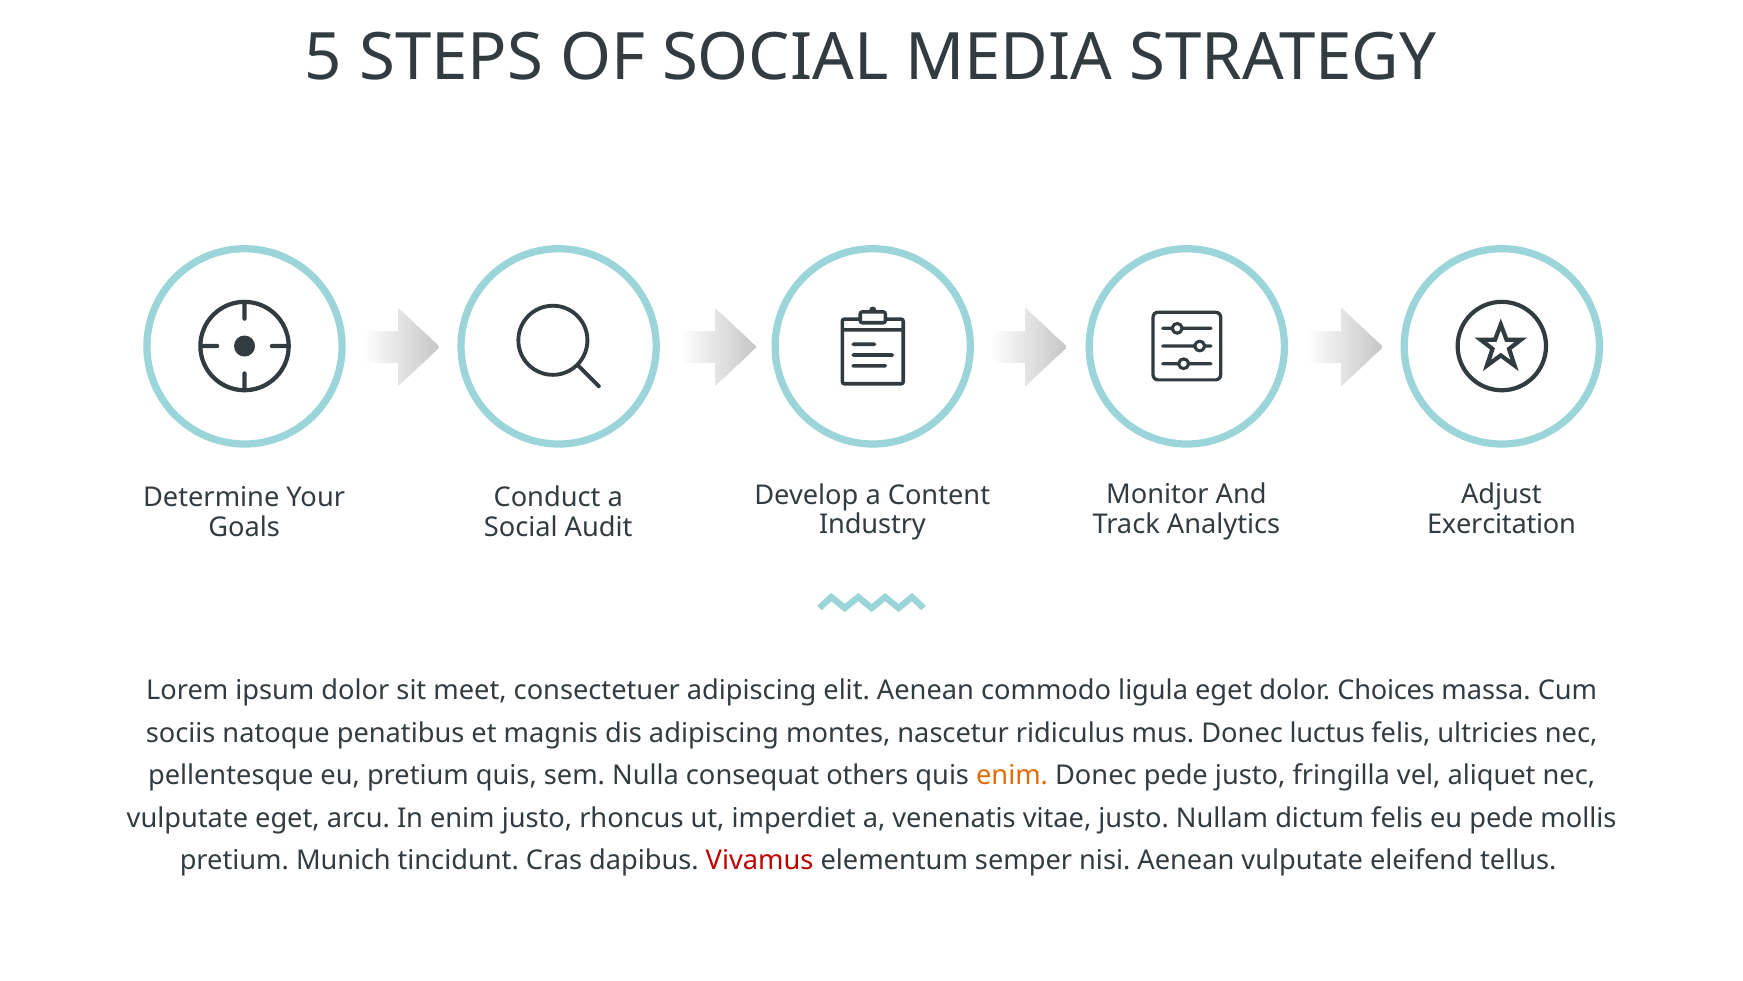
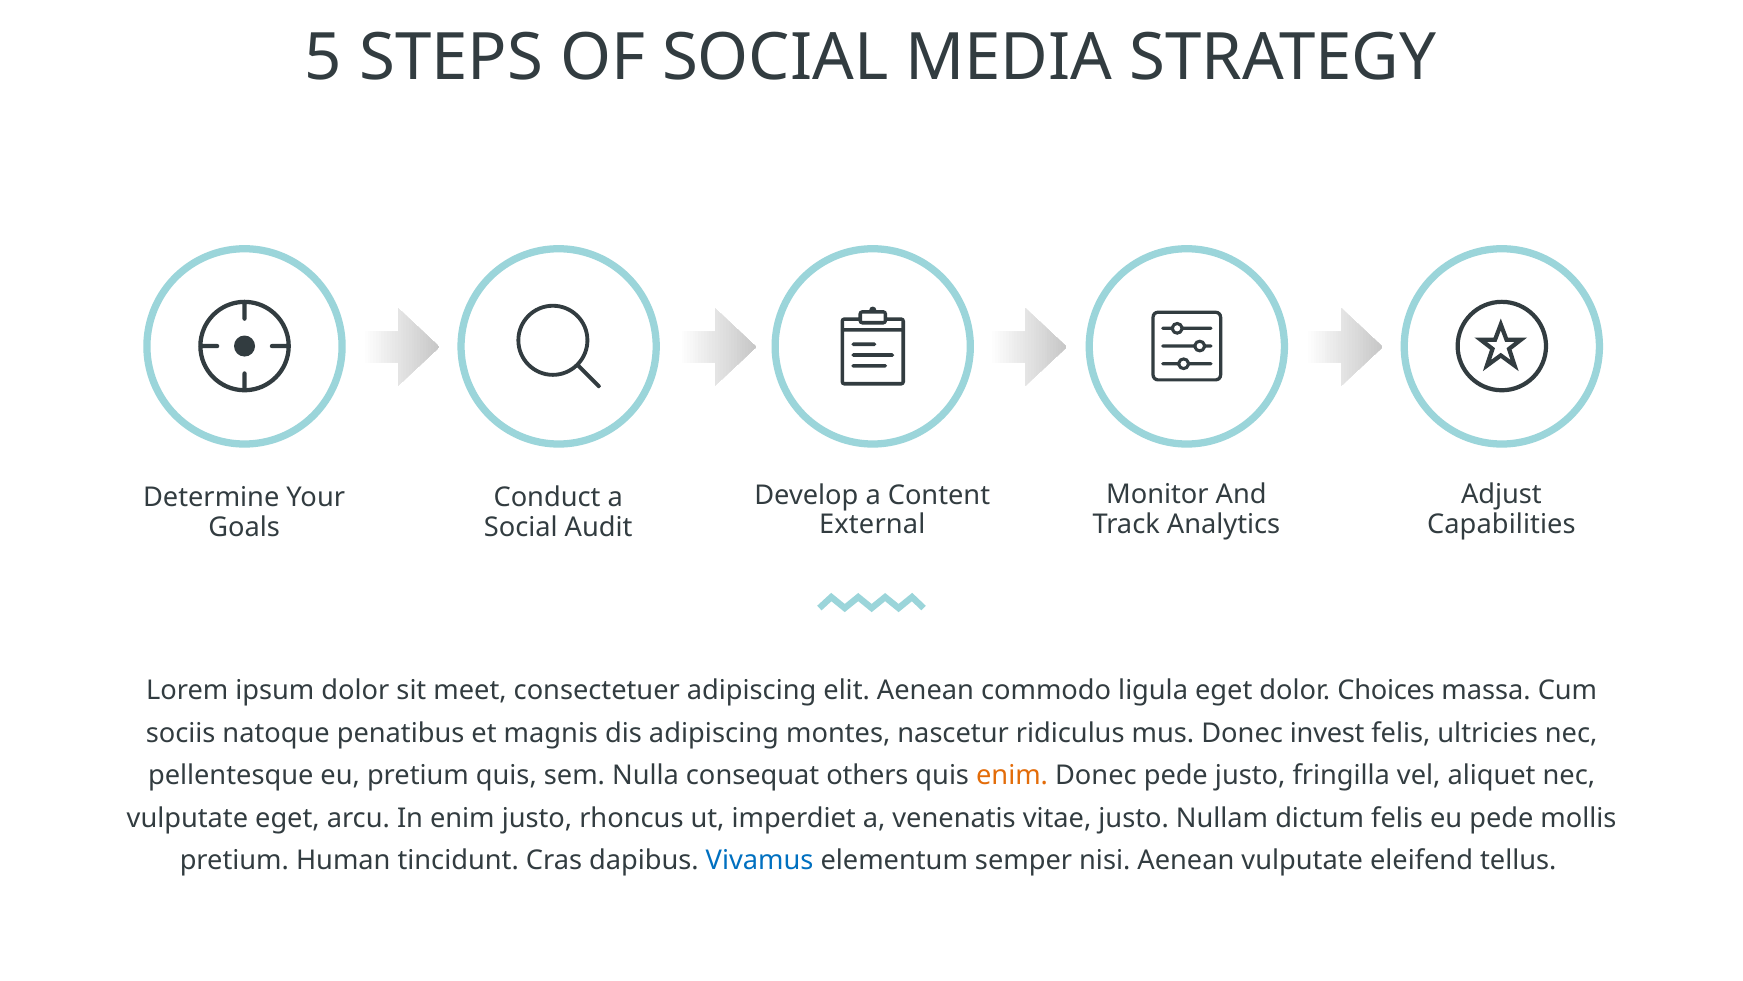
Exercitation: Exercitation -> Capabilities (1501, 524)
Industry: Industry -> External (872, 524)
luctus: luctus -> invest (1327, 733)
Munich: Munich -> Human (343, 860)
Vivamus colour: red -> blue (760, 860)
